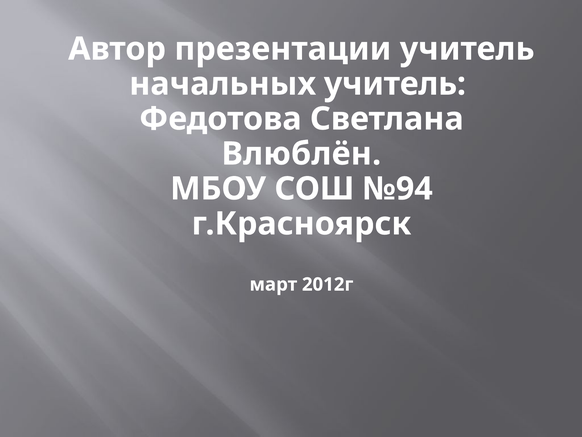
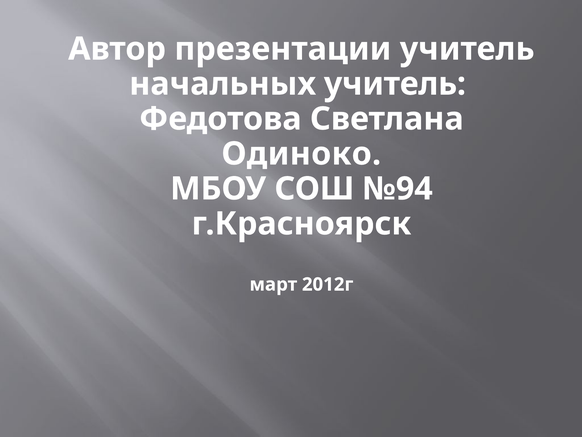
Влюблён: Влюблён -> Одиноко (301, 154)
